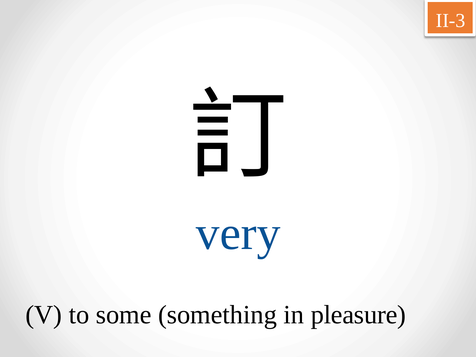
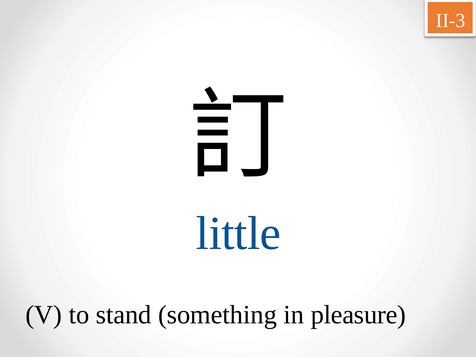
very: very -> little (238, 233)
some: some -> stand (124, 315)
